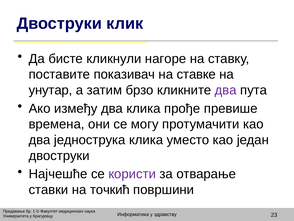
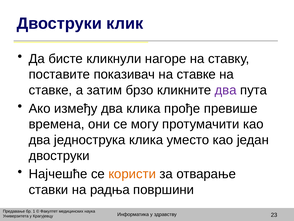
унутар: унутар -> ставке (50, 90)
користи colour: purple -> orange (132, 174)
точкић: точкић -> радња (110, 189)
